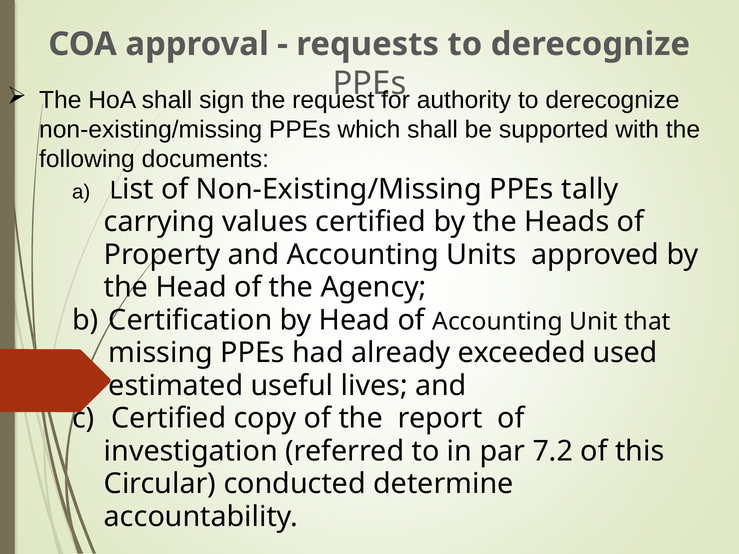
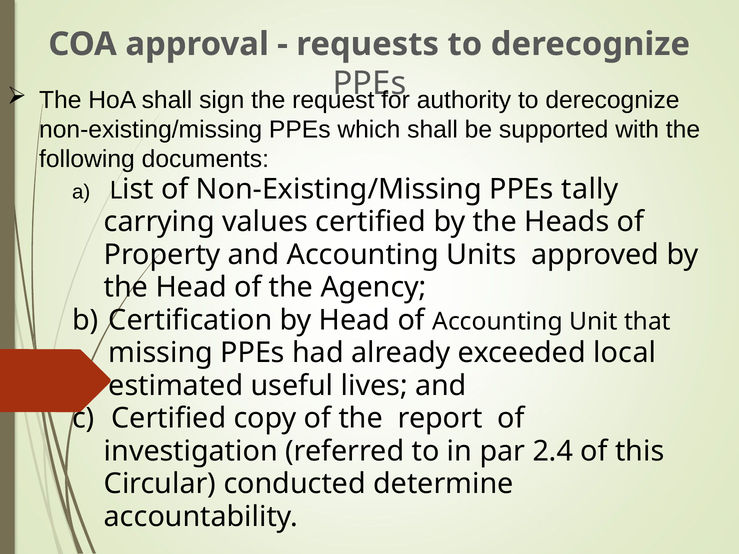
used: used -> local (625, 353)
7.2: 7.2 -> 2.4 (553, 451)
